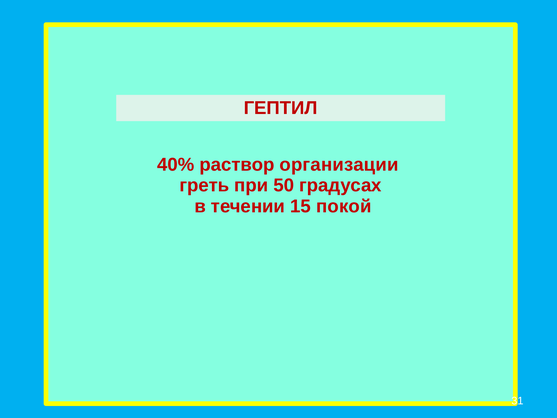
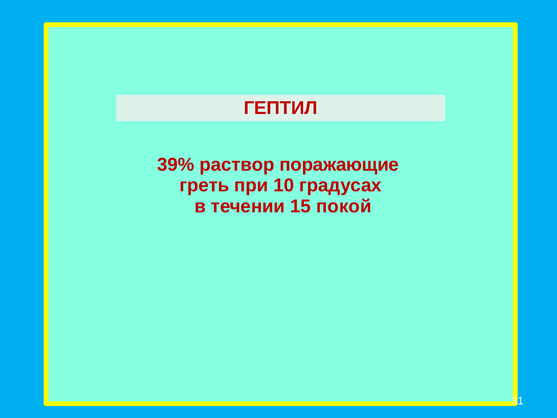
40%: 40% -> 39% (176, 165)
организации: организации -> поражающие (339, 165)
50: 50 -> 10 (284, 185)
